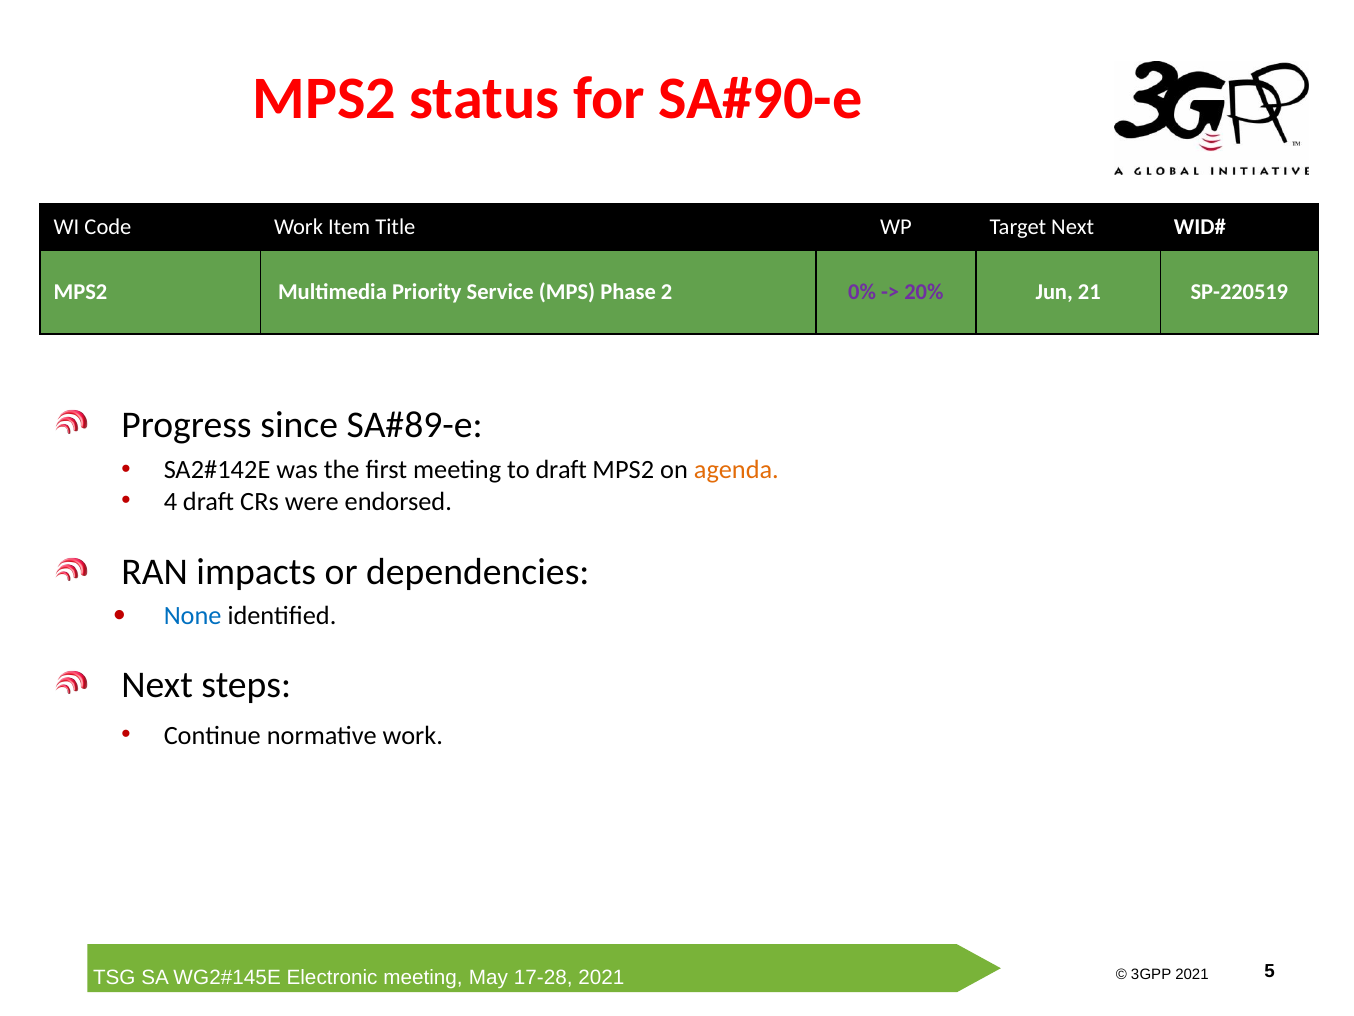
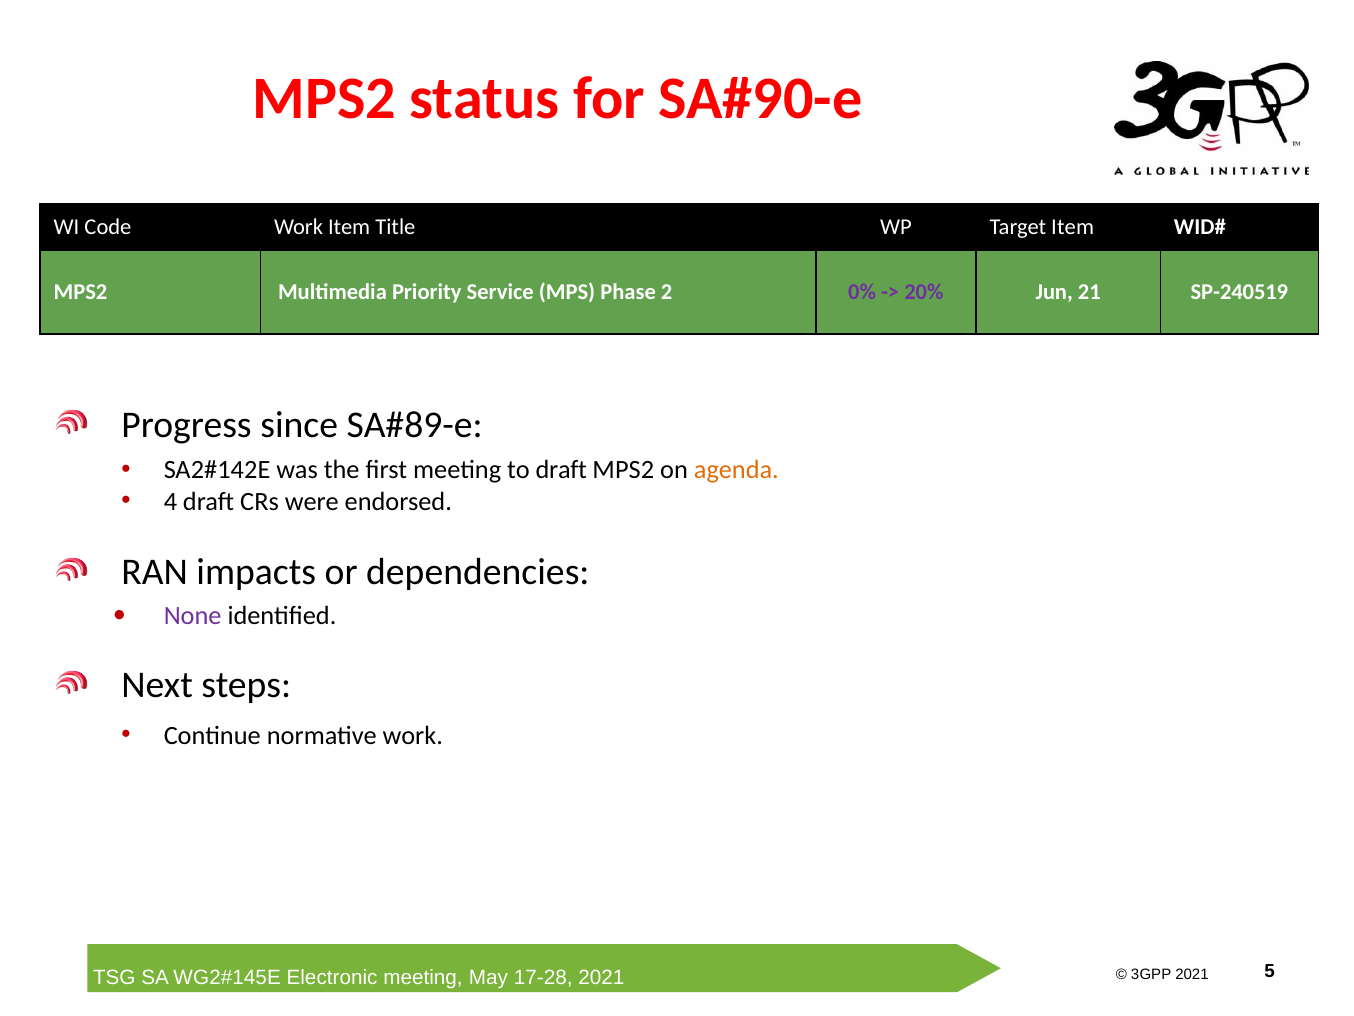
Target Next: Next -> Item (1073, 227)
SP-220519: SP-220519 -> SP-240519 (1239, 292)
None colour: blue -> purple (193, 616)
